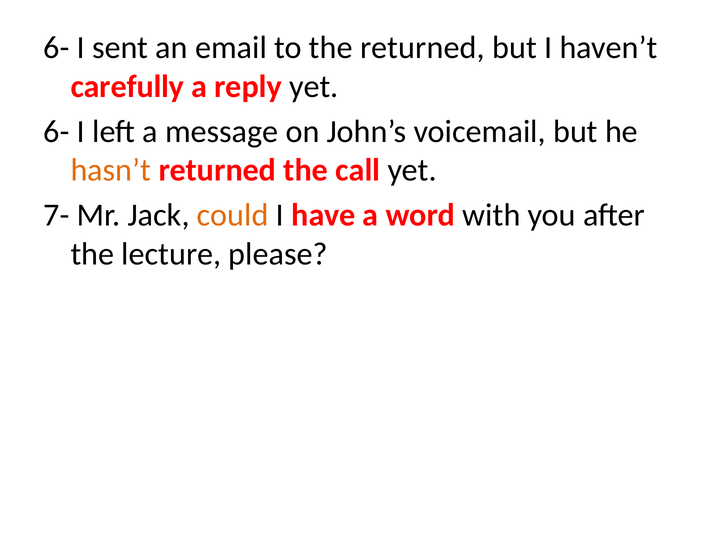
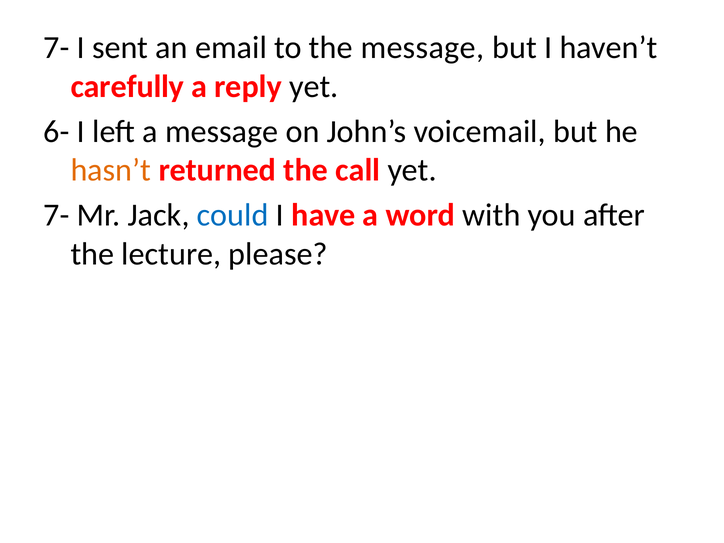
6-: 6- -> 7- (57, 48)
the returned: returned -> message (422, 48)
could colour: orange -> blue (233, 215)
